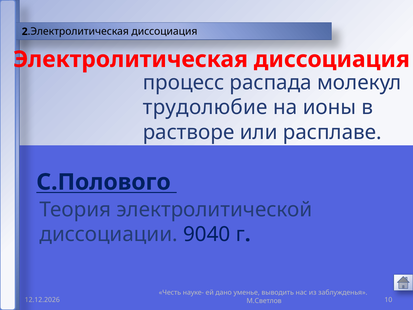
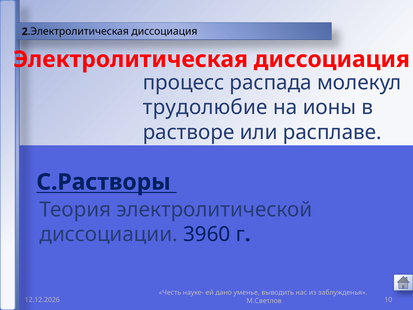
С.Полового: С.Полового -> С.Растворы (104, 182)
9040: 9040 -> 3960 (207, 234)
